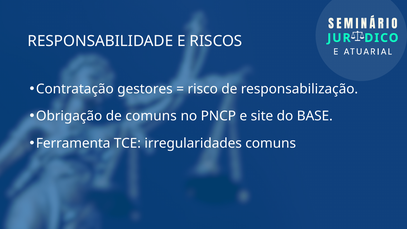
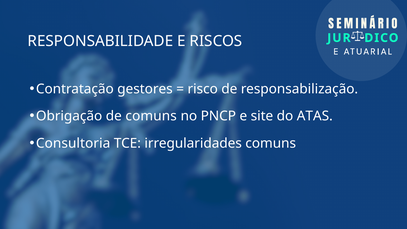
BASE: BASE -> ATAS (315, 116)
Ferramenta: Ferramenta -> Consultoria (73, 143)
